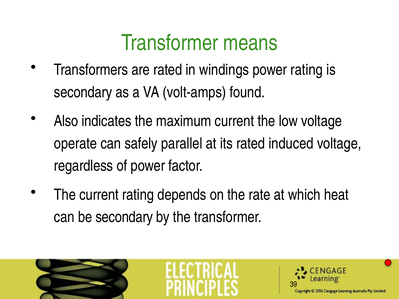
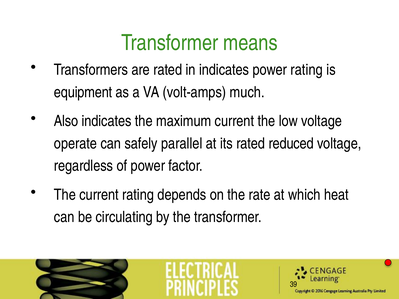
in windings: windings -> indicates (224, 70)
secondary: secondary -> equipment (83, 92)
found: found -> much (247, 92)
induced: induced -> reduced (291, 144)
be secondary: secondary -> circulating (124, 217)
